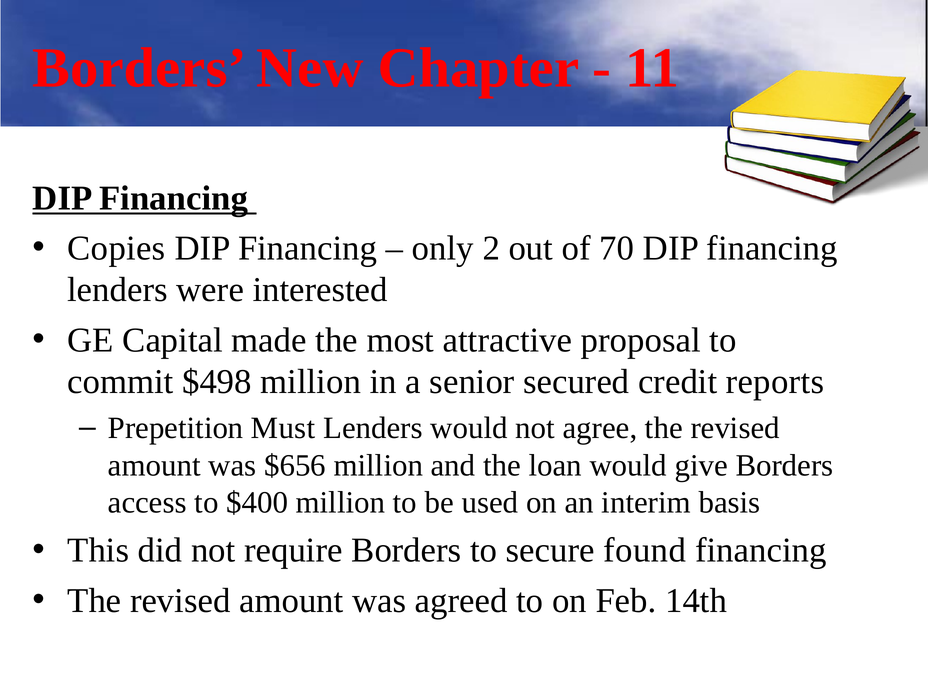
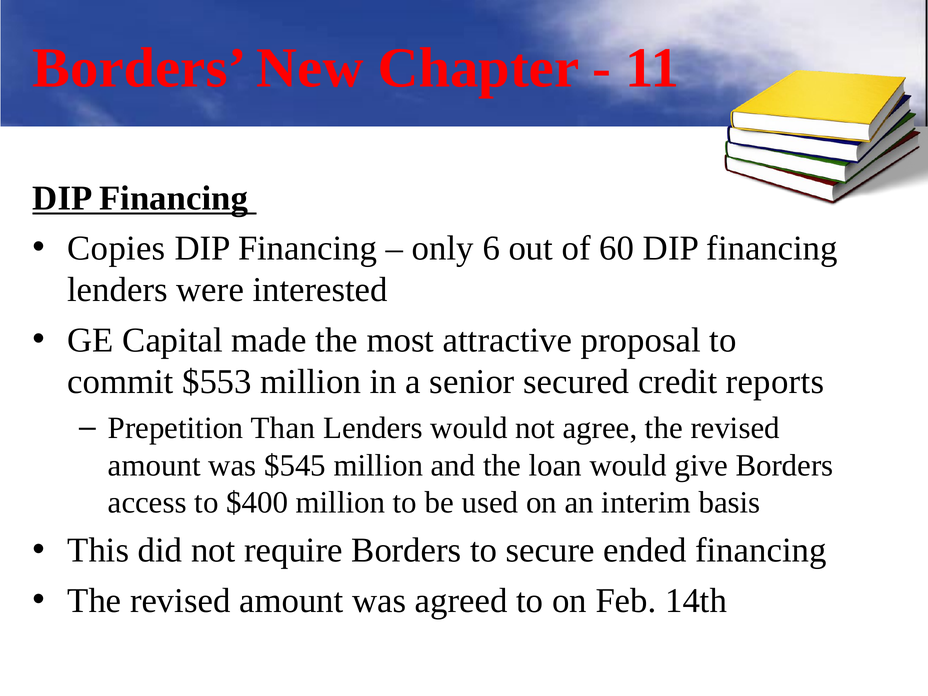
2: 2 -> 6 (491, 248)
70: 70 -> 60 (617, 248)
$498: $498 -> $553 (217, 382)
Must: Must -> Than (283, 428)
$656: $656 -> $545 (295, 465)
found: found -> ended (645, 550)
